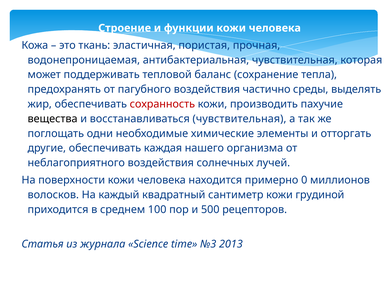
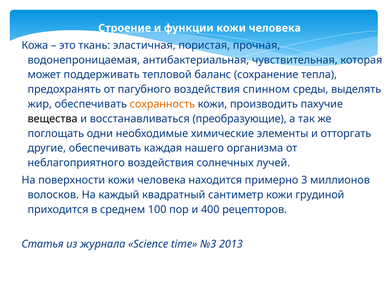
частично: частично -> спинном (266, 89)
сохранность colour: red -> orange (162, 104)
восстанавливаться чувствительная: чувствительная -> преобразующие (240, 119)
0: 0 -> 3 (304, 180)
500: 500 -> 400 (210, 210)
